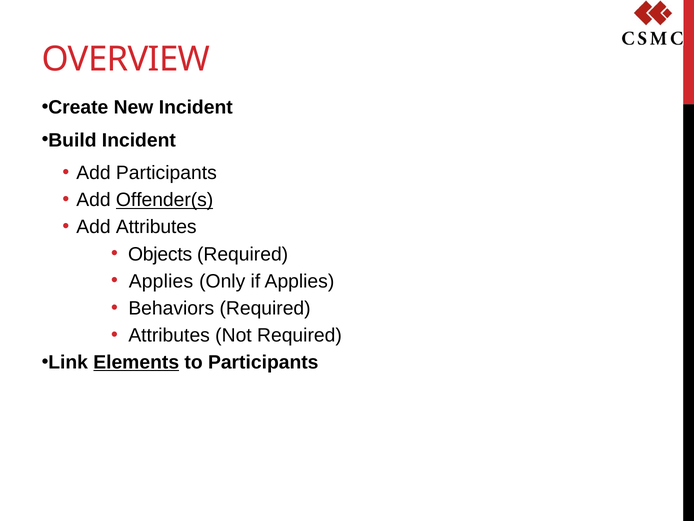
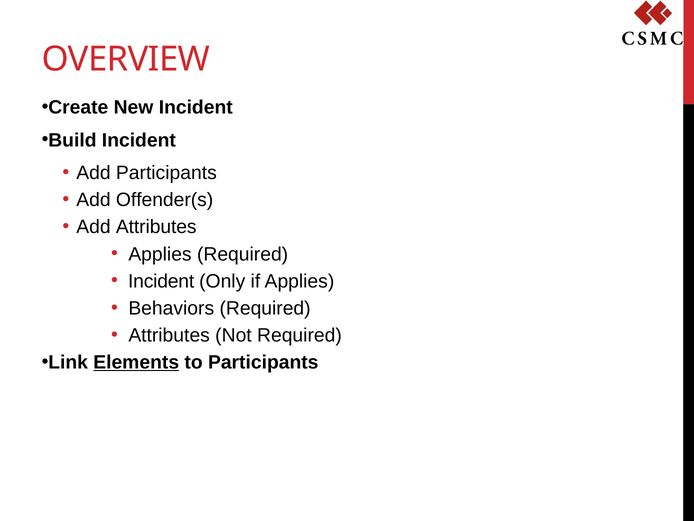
Offender(s underline: present -> none (165, 200)
Objects: Objects -> Applies (160, 254)
Applies: Applies -> Incident (161, 281)
